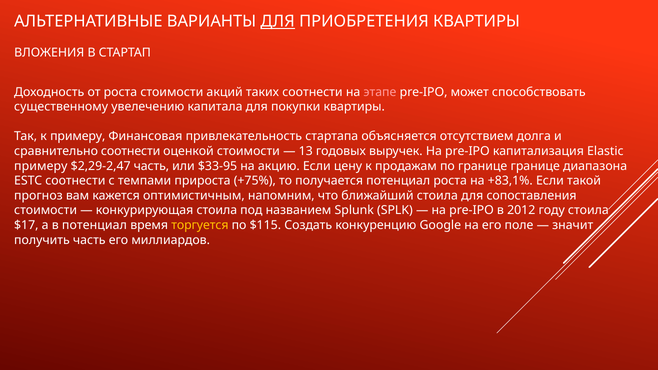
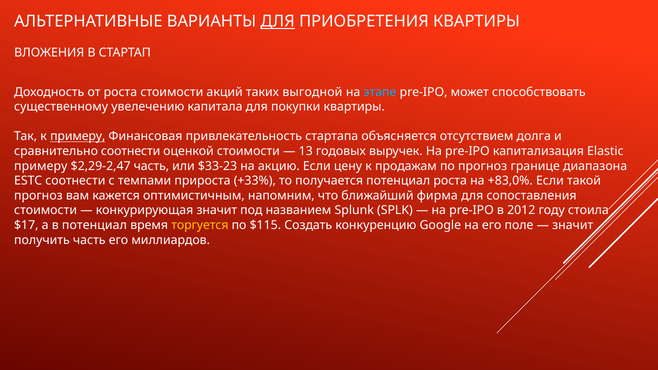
таких соотнести: соотнести -> выгодной (312, 92)
этапе colour: pink -> light blue (380, 92)
примеру underline: none -> present (78, 136)
$33-95: $33-95 -> $33-23 (218, 166)
по границе: границе -> прогноз (483, 166)
+75%: +75% -> +33% (255, 181)
+83,1%: +83,1% -> +83,0% (510, 181)
ближайший стоила: стоила -> фирма (437, 196)
конкурирующая стоила: стоила -> значит (217, 210)
